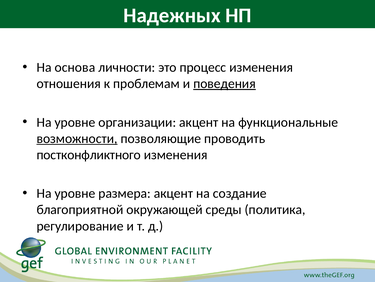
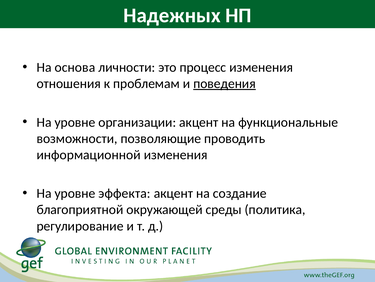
возможности underline: present -> none (77, 138)
постконфликтного: постконфликтного -> информационной (89, 154)
размера: размера -> эффекта (125, 193)
